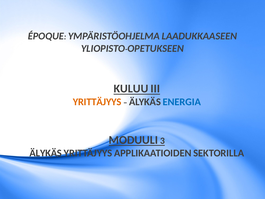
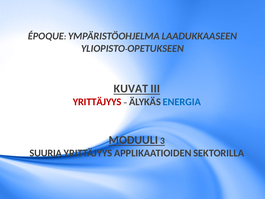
KULUU: KULUU -> KUVAT (131, 89)
YRITTÄJYYS colour: orange -> red (97, 102)
ÄLYKÄS: ÄLYKÄS -> SUURIA (46, 153)
